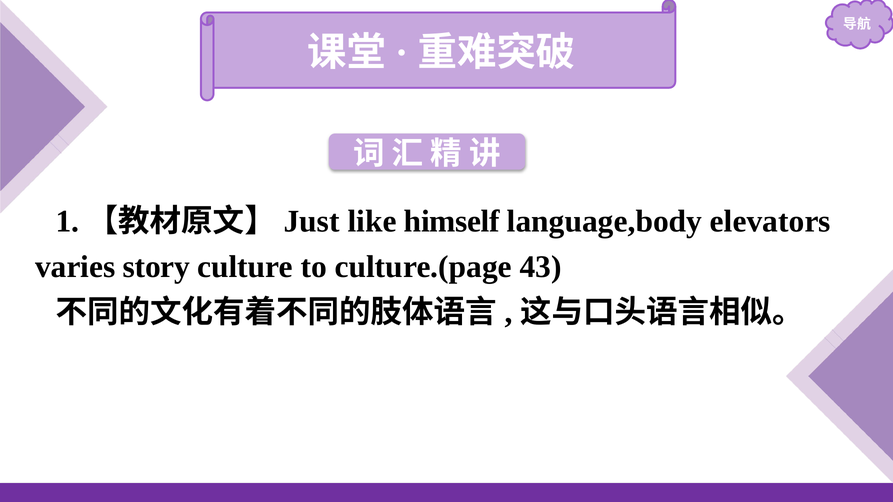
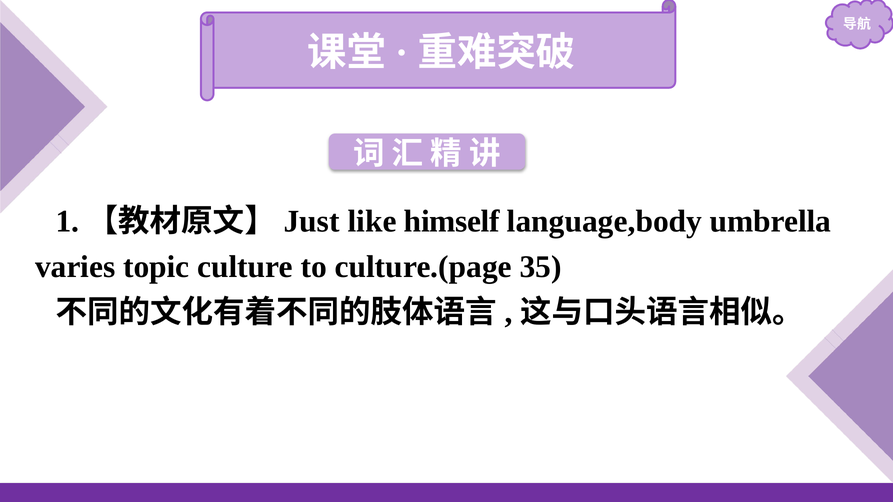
elevators: elevators -> umbrella (770, 222)
story: story -> topic (156, 267)
43: 43 -> 35 (541, 267)
